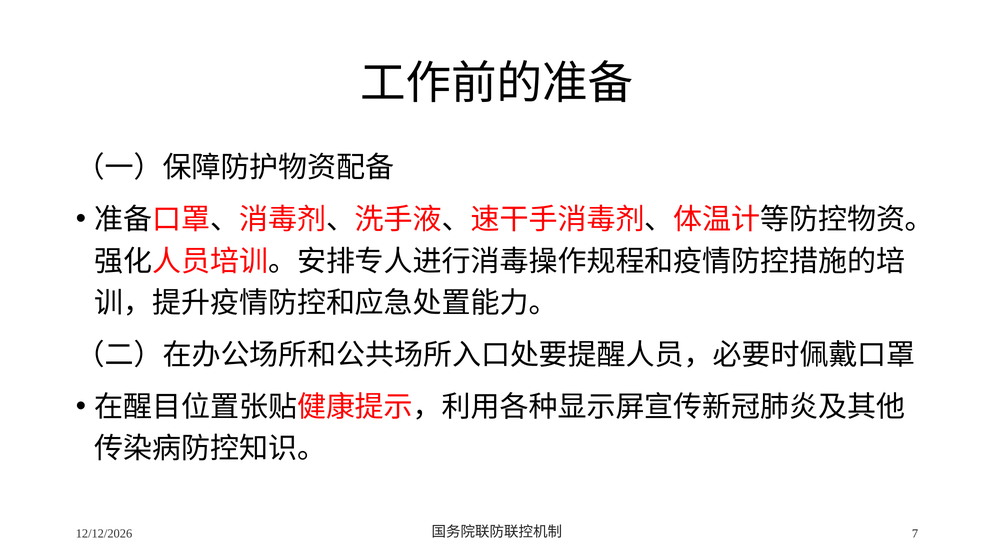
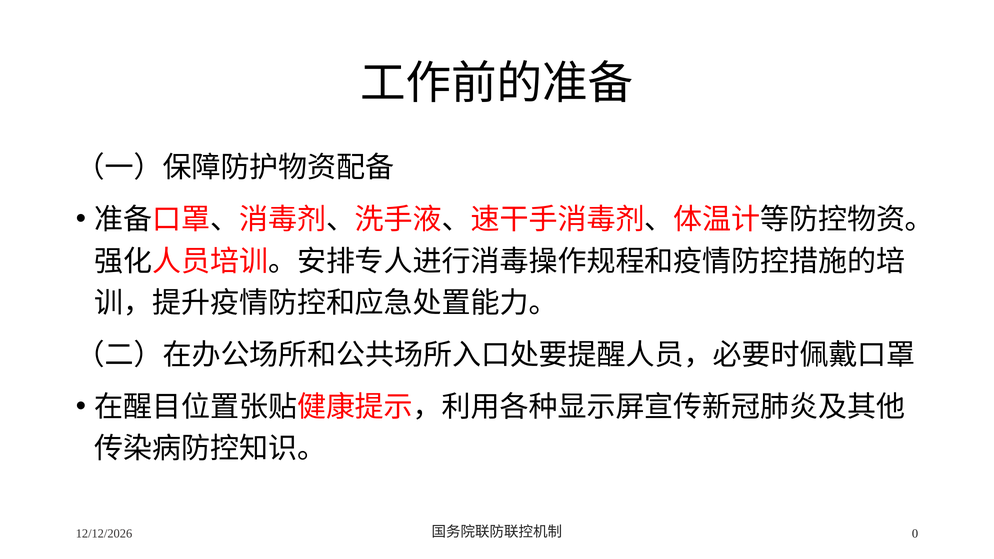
7: 7 -> 0 (915, 534)
